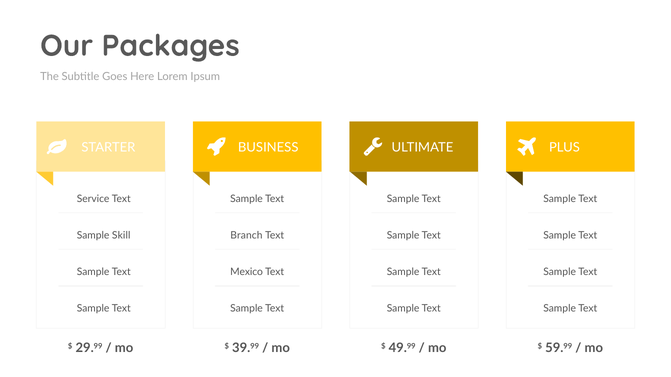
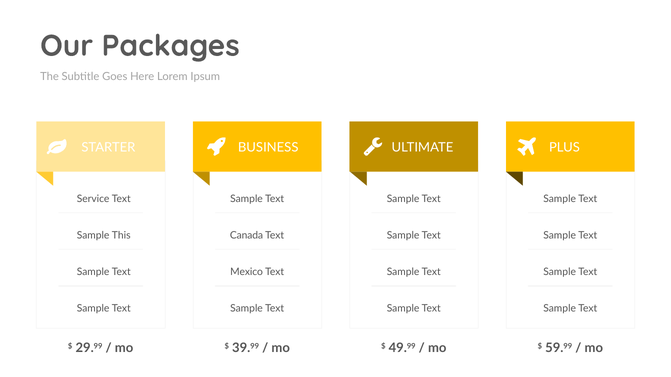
Skill: Skill -> This (121, 236)
Branch: Branch -> Canada (247, 236)
